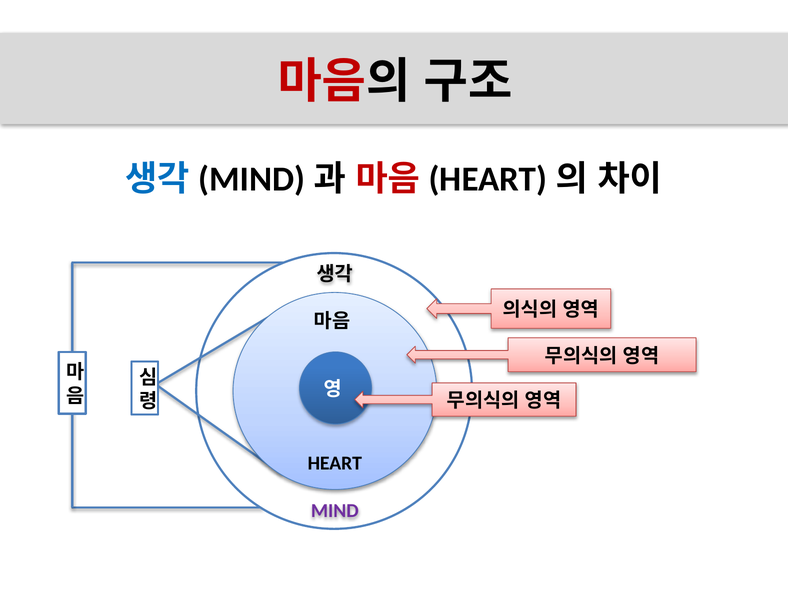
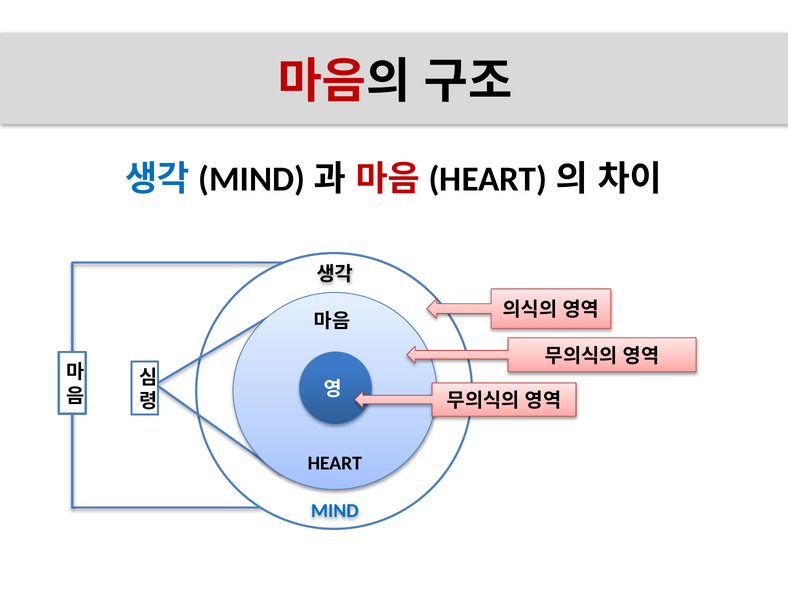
MIND colour: purple -> blue (335, 511)
